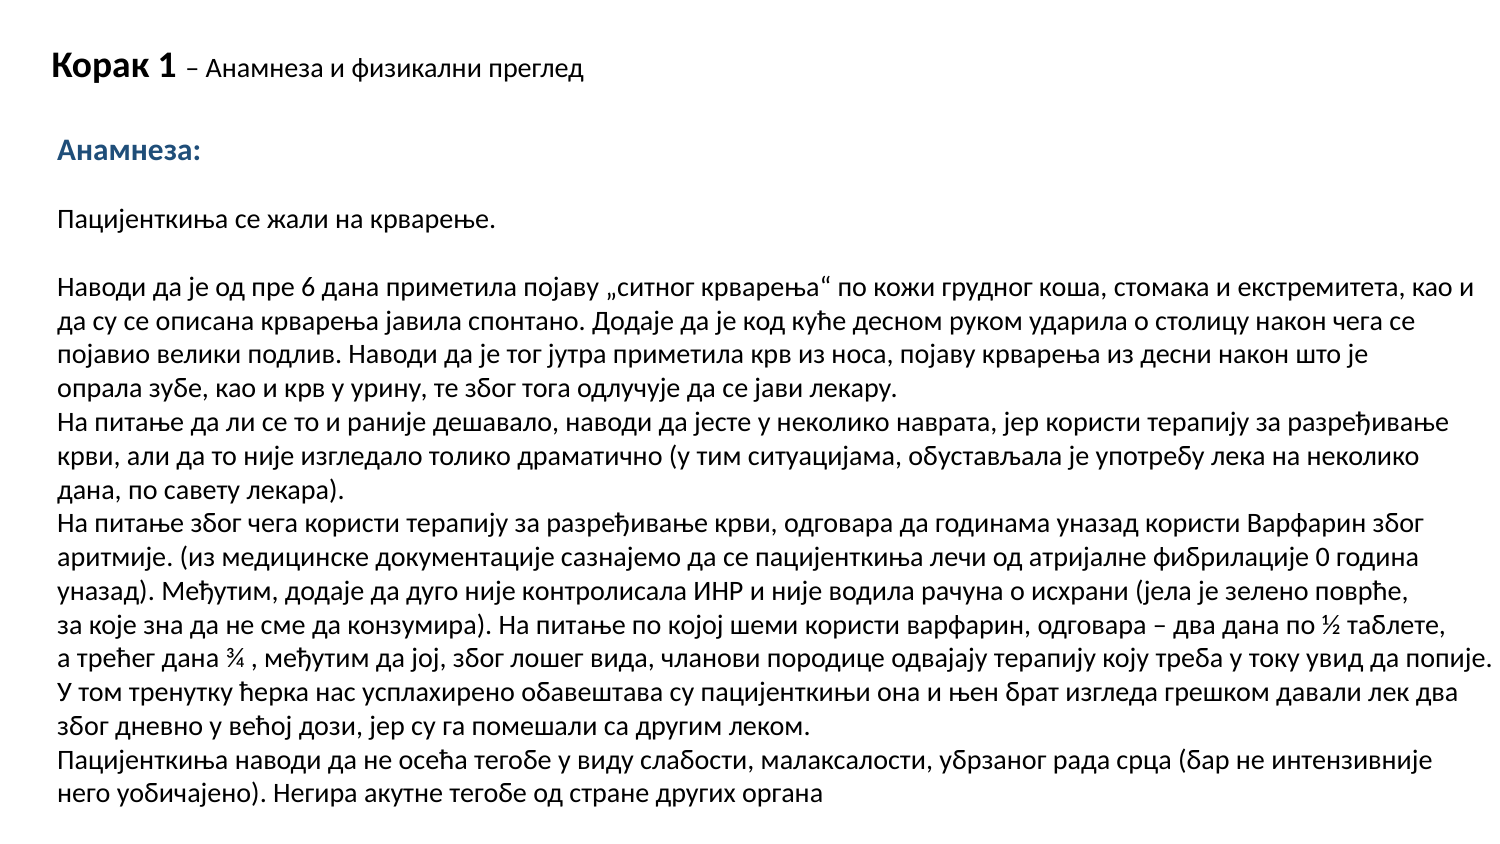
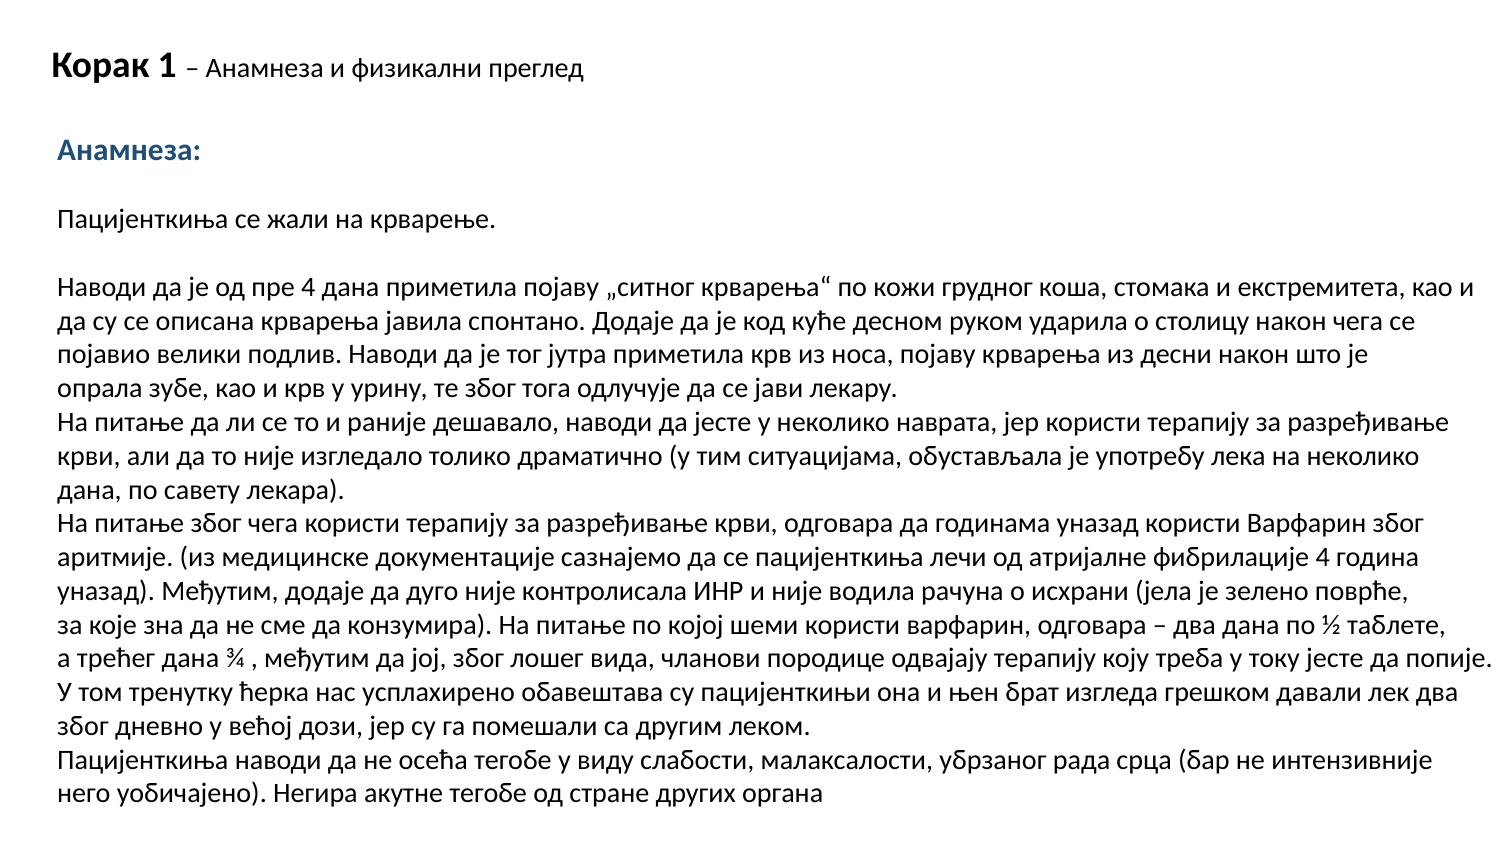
пре 6: 6 -> 4 (308, 287)
фибрилације 0: 0 -> 4 (1323, 557)
току увид: увид -> јесте (1335, 658)
